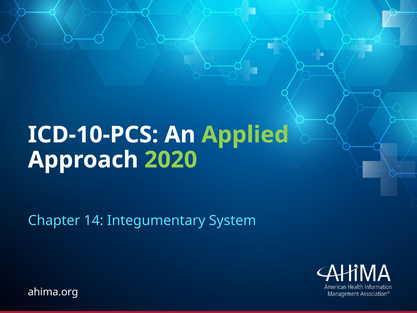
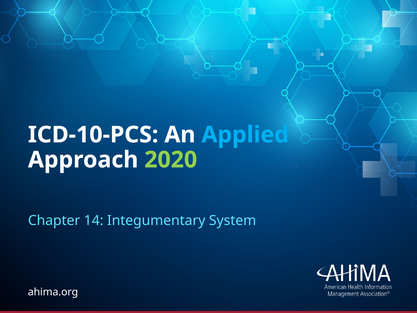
Applied colour: light green -> light blue (245, 135)
